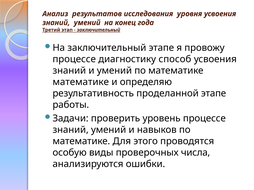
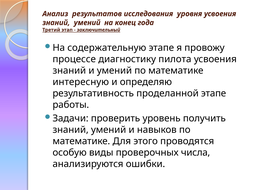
На заключительный: заключительный -> содержательную (107, 48)
способ: способ -> пилота (175, 59)
математике: математике -> интересную (81, 82)
уровень процессе: процессе -> получить (204, 119)
